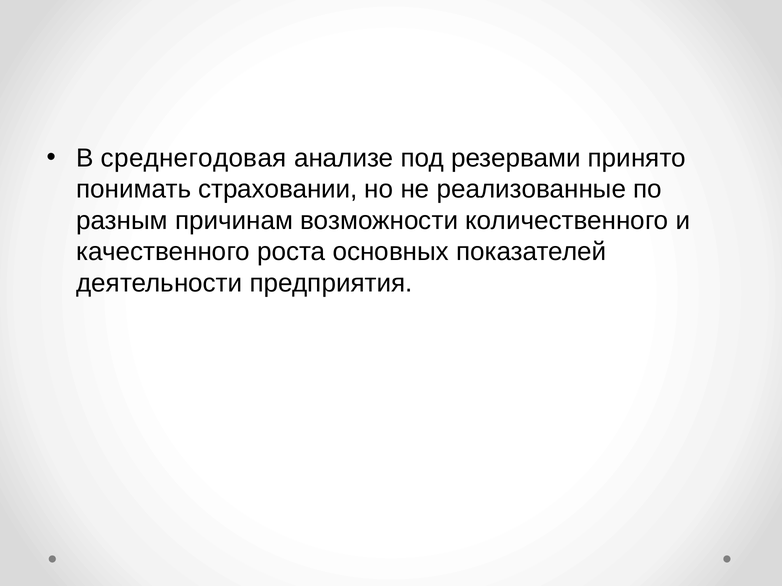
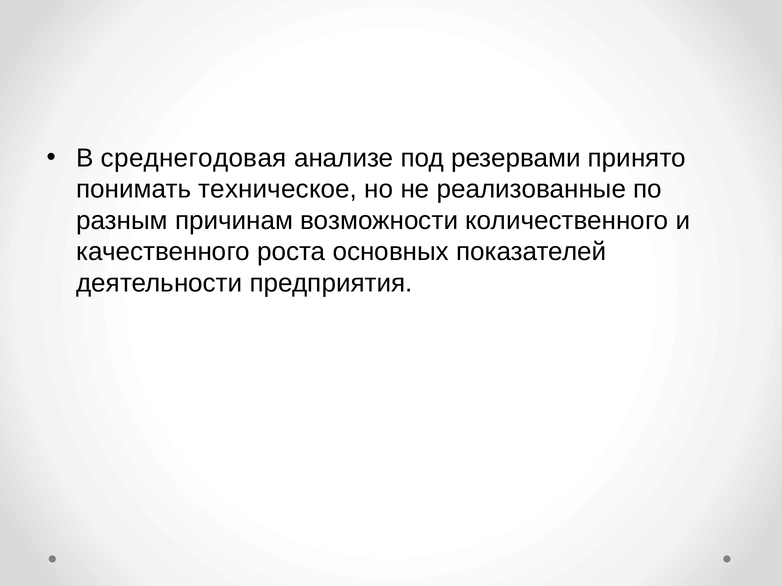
страховании: страховании -> техническое (278, 190)
